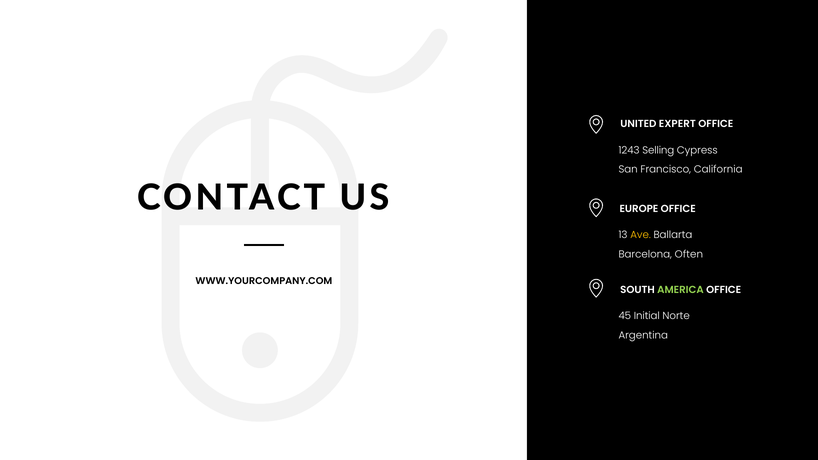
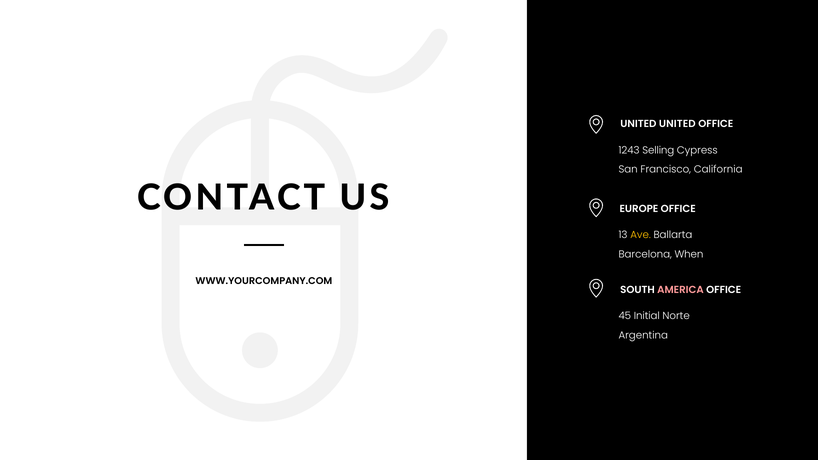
UNITED EXPERT: EXPERT -> UNITED (677, 124)
Often: Often -> When (689, 254)
AMERICA colour: light green -> pink (680, 290)
